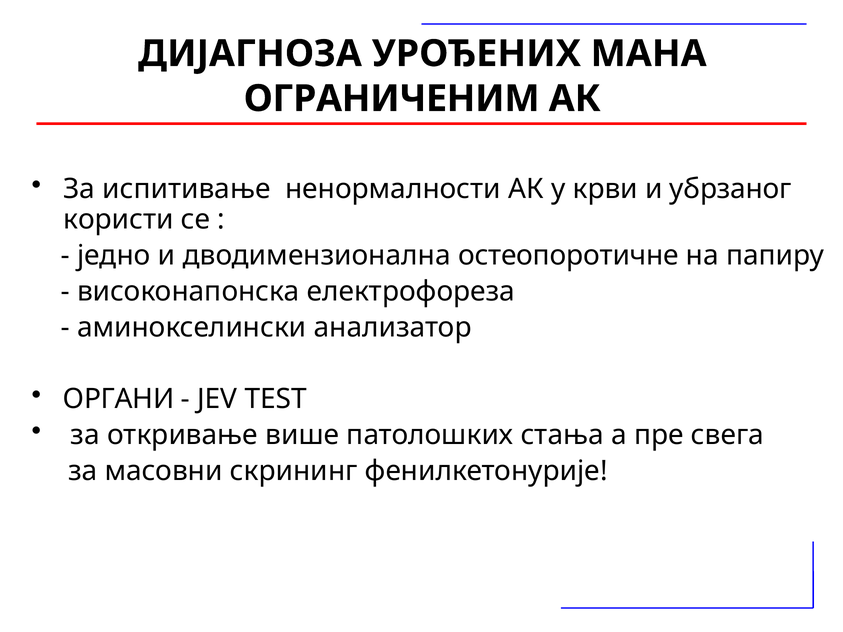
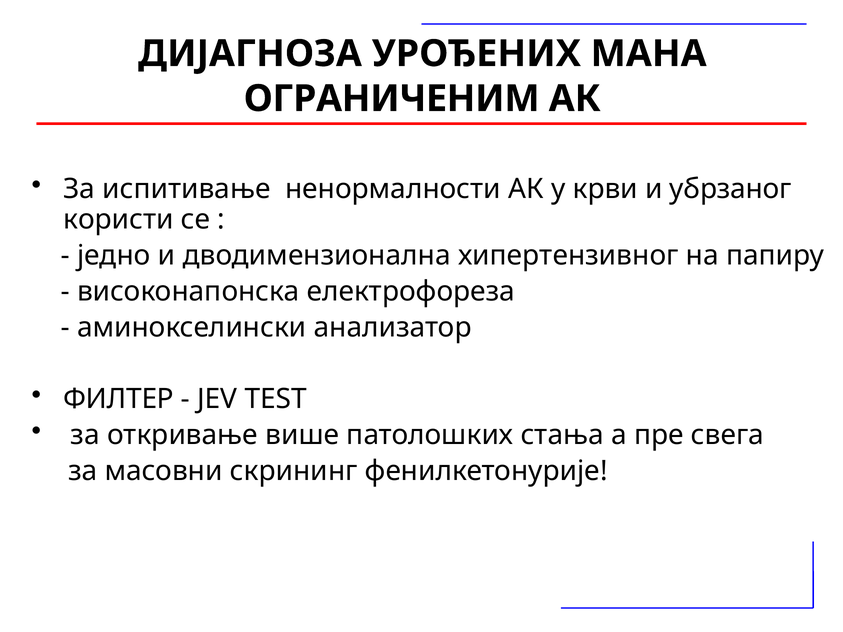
остеопоротичне: остеопоротичне -> хипертензивног (568, 256)
ОРГАНИ: ОРГАНИ -> ФИЛТЕР (119, 399)
